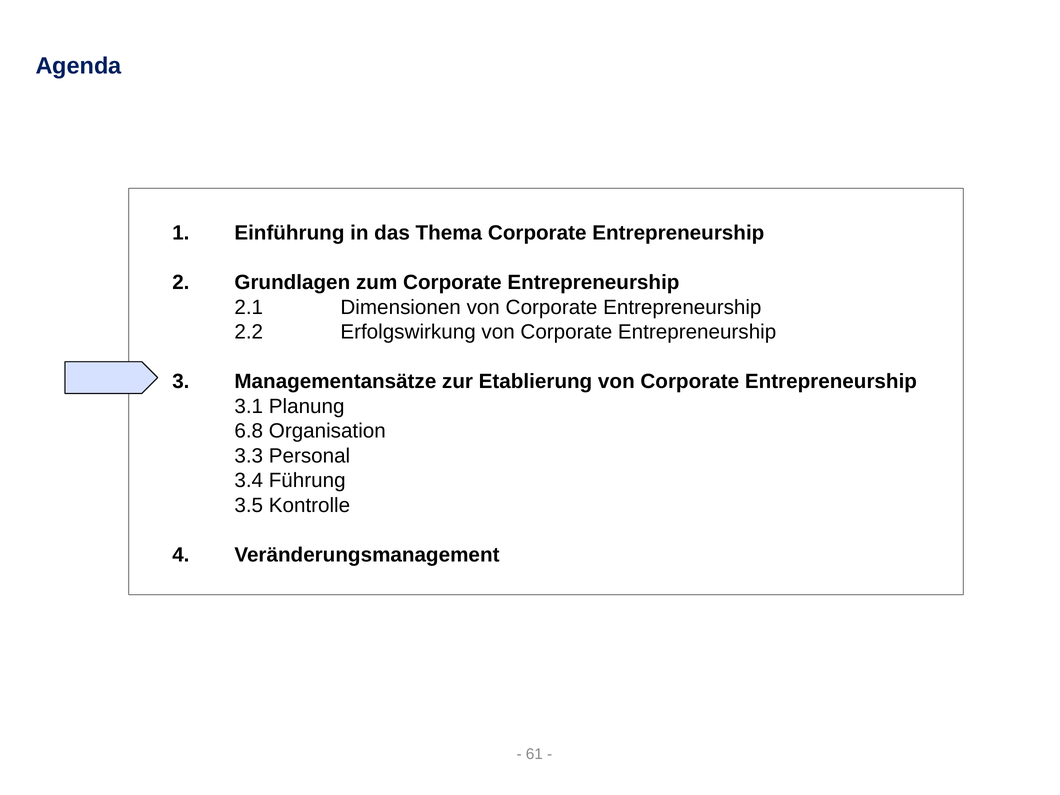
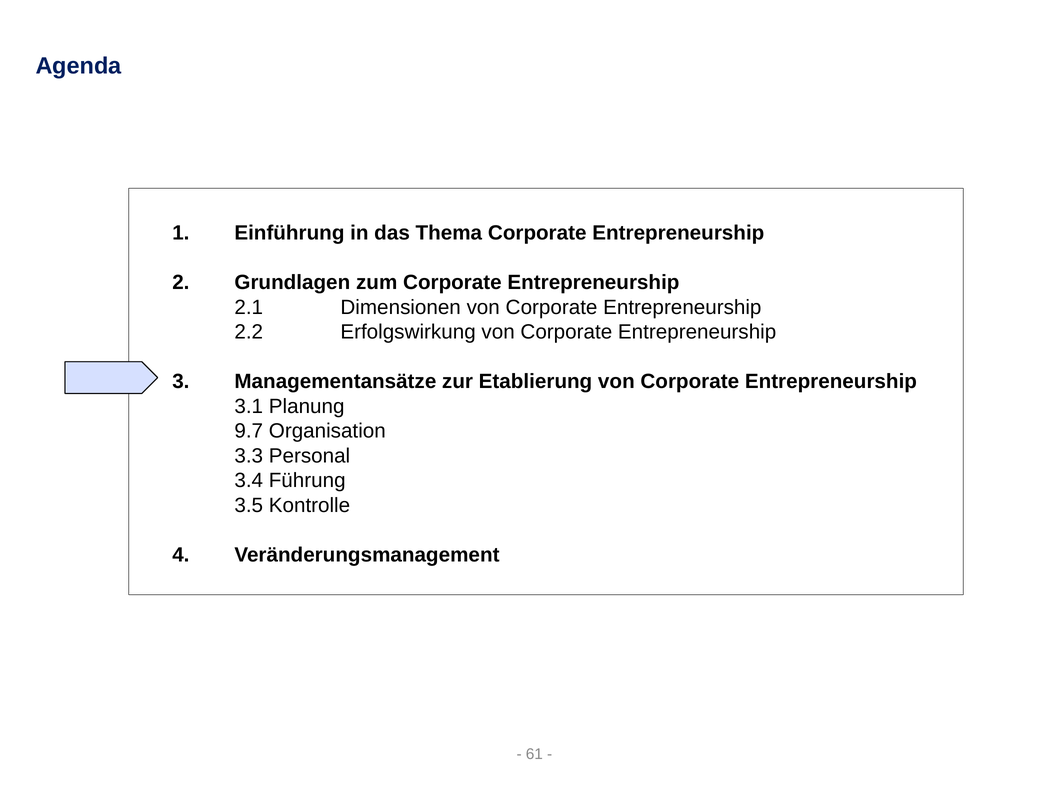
6.8: 6.8 -> 9.7 (249, 431)
